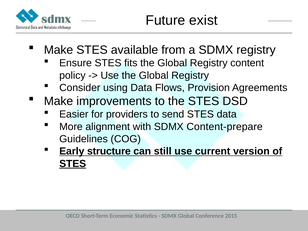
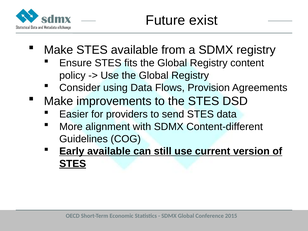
Content-prepare: Content-prepare -> Content-different (225, 127)
Early structure: structure -> available (109, 151)
